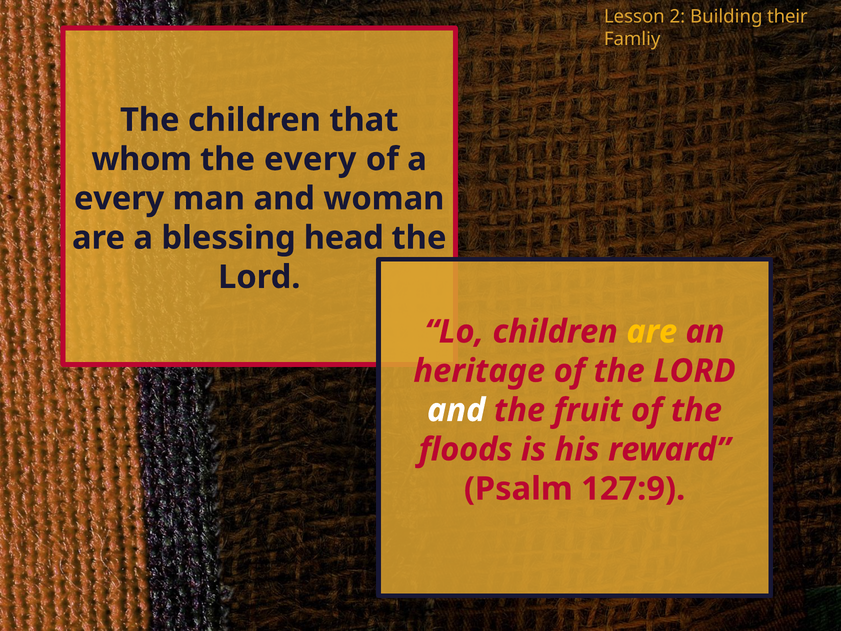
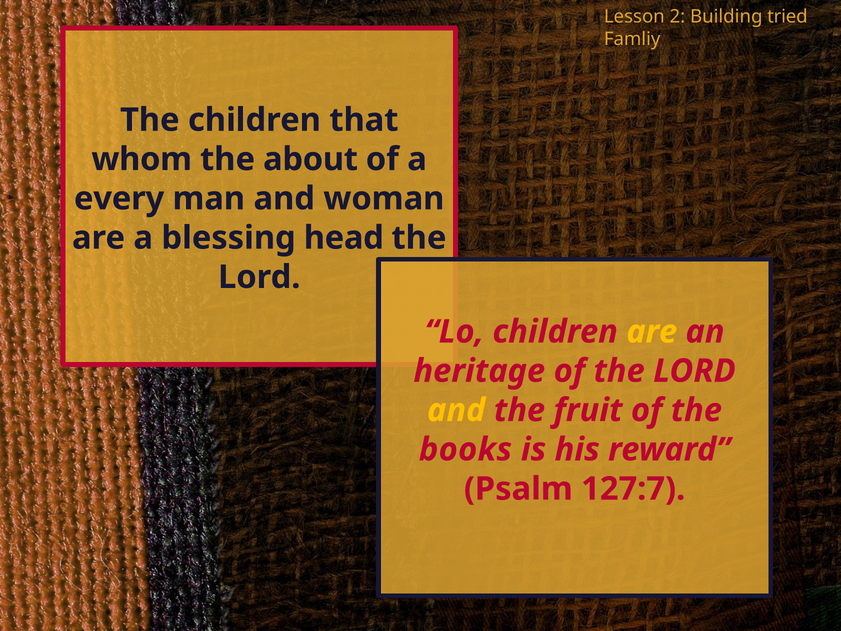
their: their -> tried (787, 17)
the every: every -> about (311, 159)
and colour: white -> yellow (456, 410)
floods: floods -> books (465, 449)
127:9: 127:9 -> 127:7 (633, 489)
